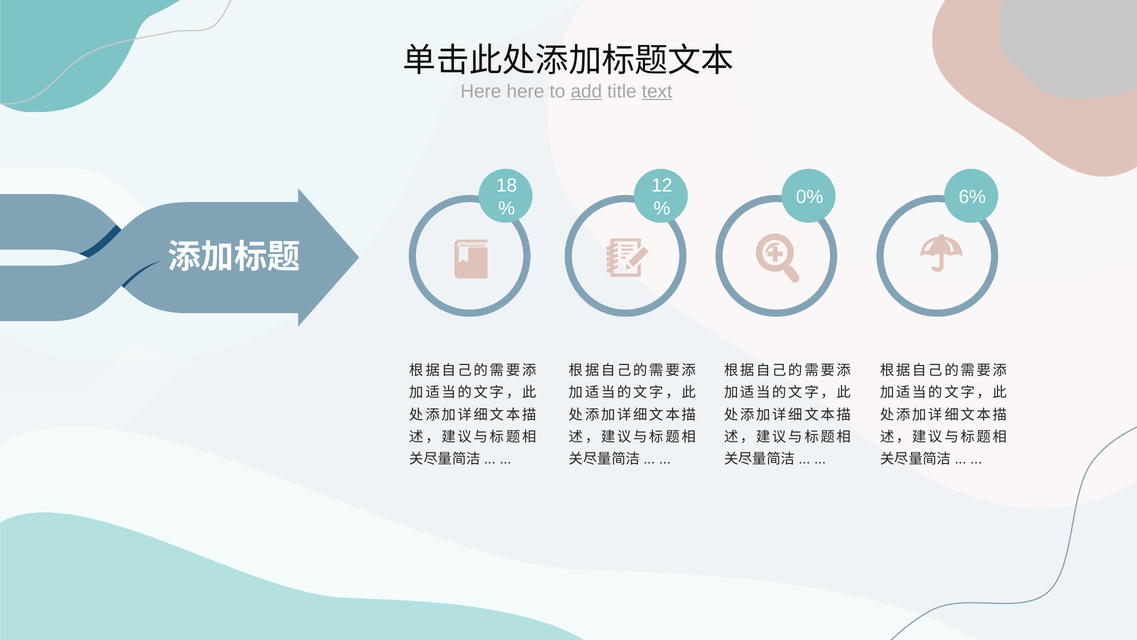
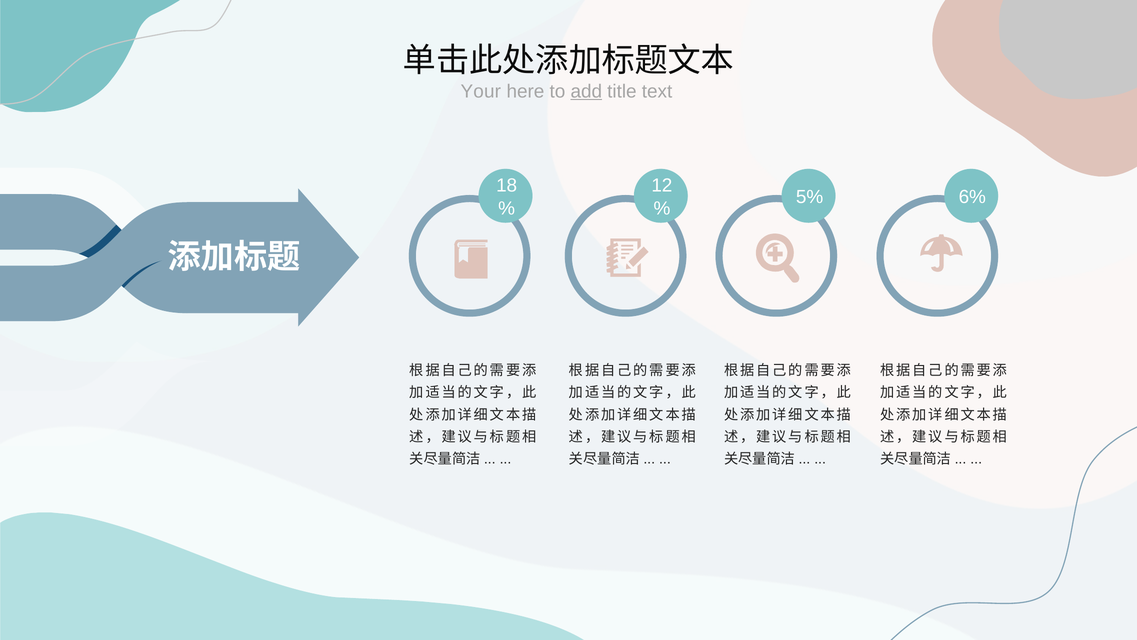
Here: Here -> Your (481, 91)
text underline: present -> none (657, 91)
0%: 0% -> 5% (810, 197)
